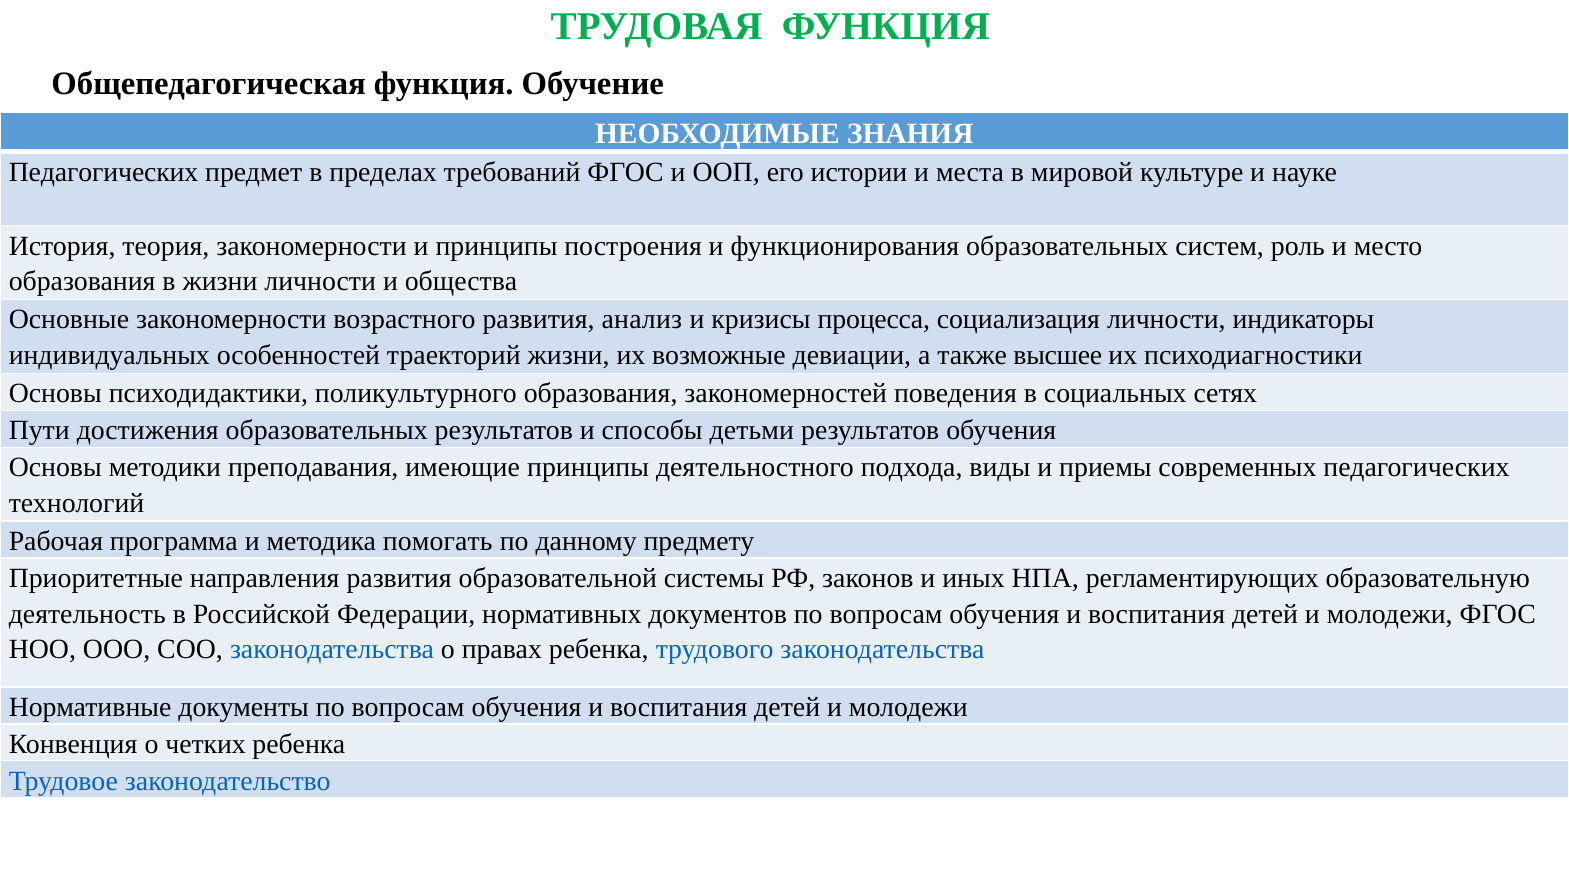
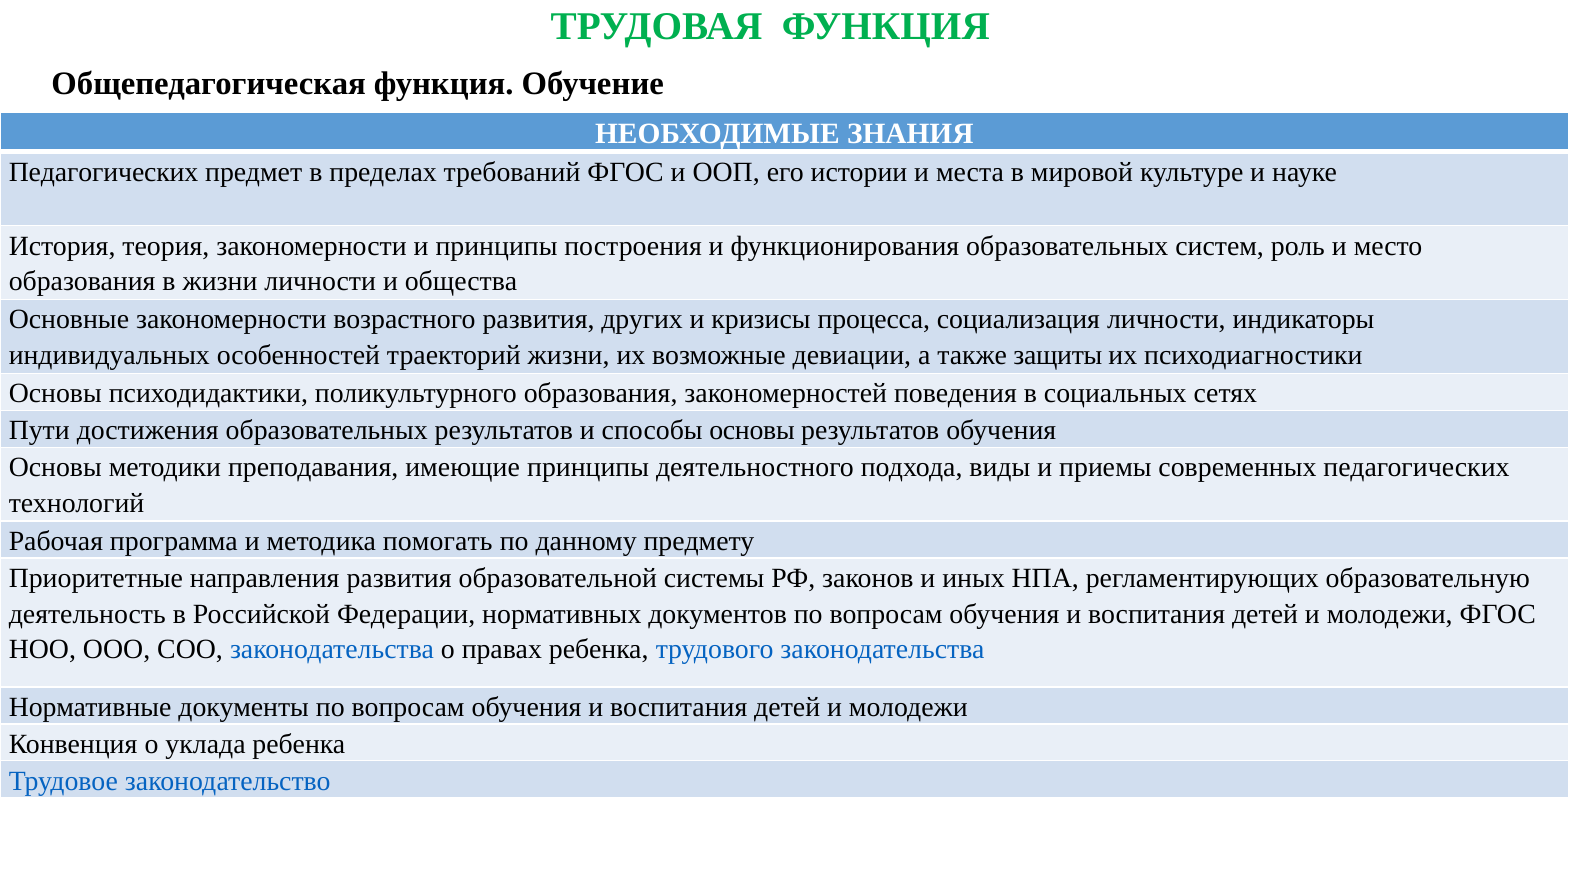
анализ: анализ -> других (642, 320)
высшее: высшее -> защиты (1058, 355)
способы детьми: детьми -> основы (752, 430)
четких: четких -> уклада (206, 744)
